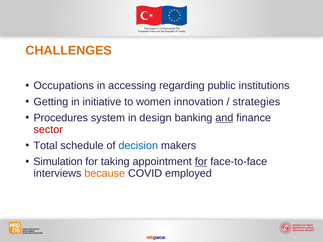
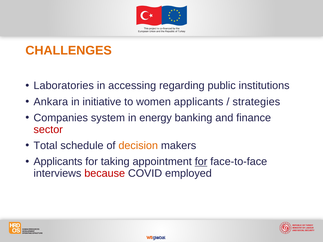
Occupations: Occupations -> Laboratories (64, 86)
Getting: Getting -> Ankara (51, 102)
women innovation: innovation -> applicants (199, 102)
Procedures: Procedures -> Companies (61, 118)
design: design -> energy (156, 118)
and underline: present -> none (224, 118)
decision colour: blue -> orange (138, 146)
Simulation: Simulation -> Applicants (58, 162)
because colour: orange -> red (105, 173)
